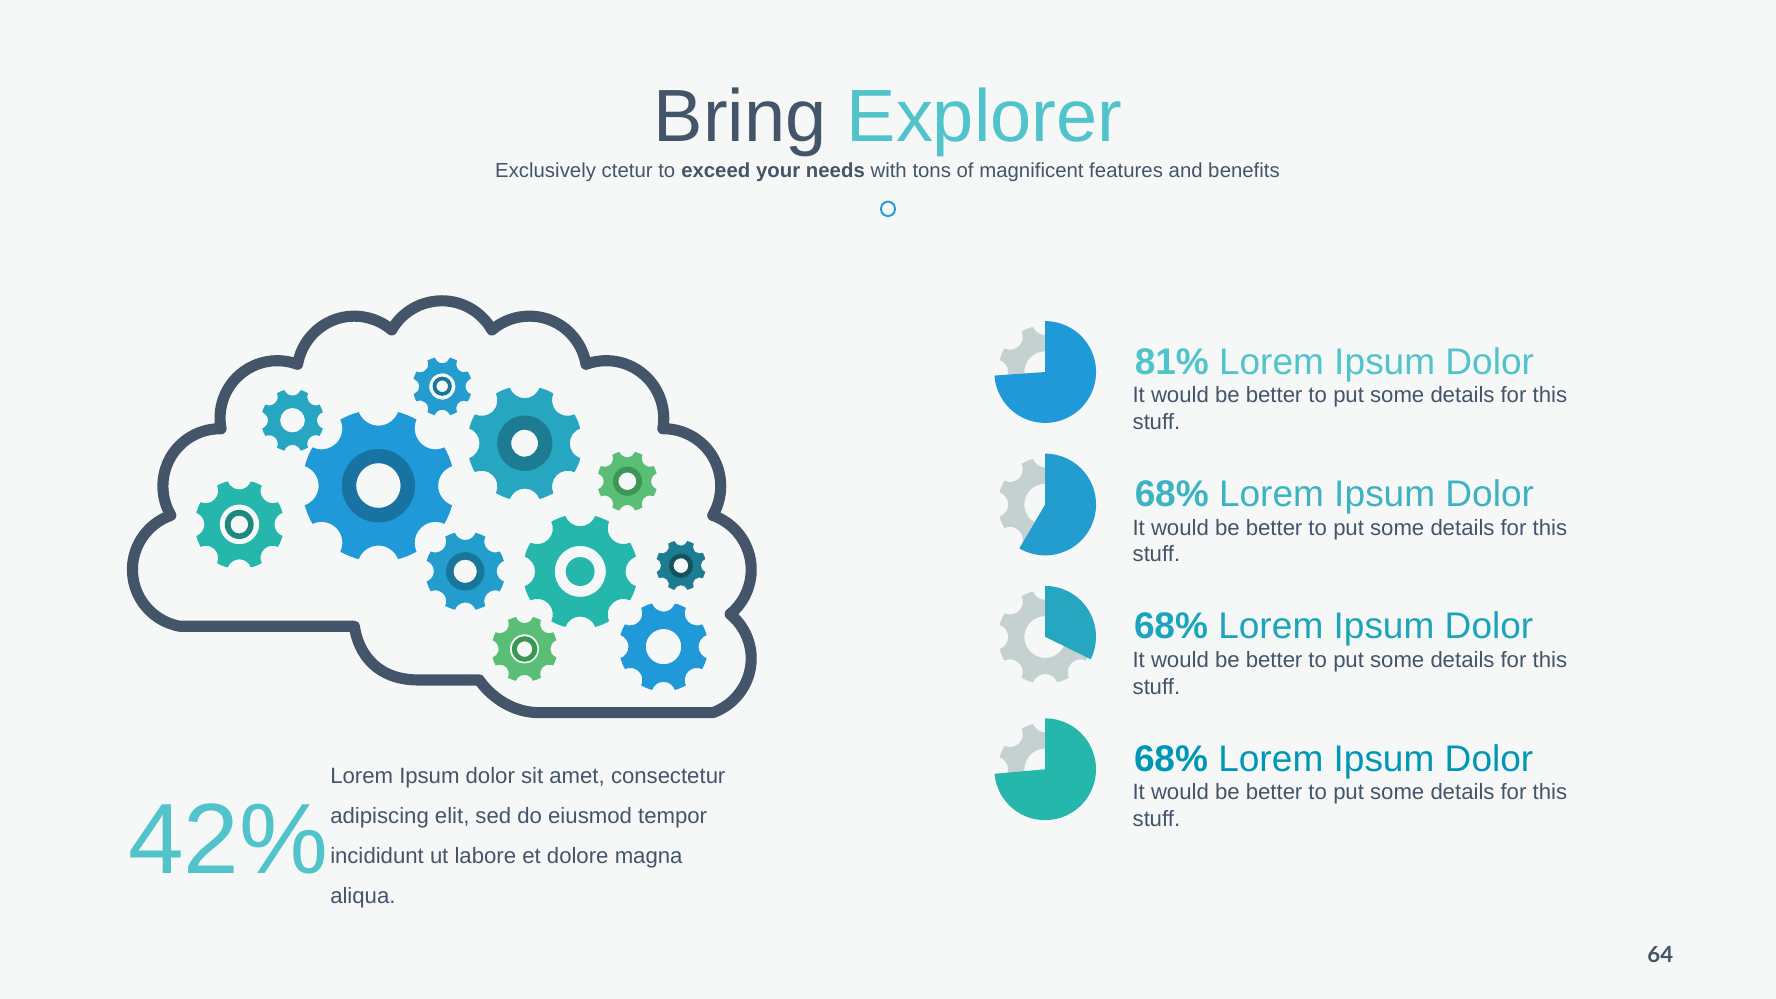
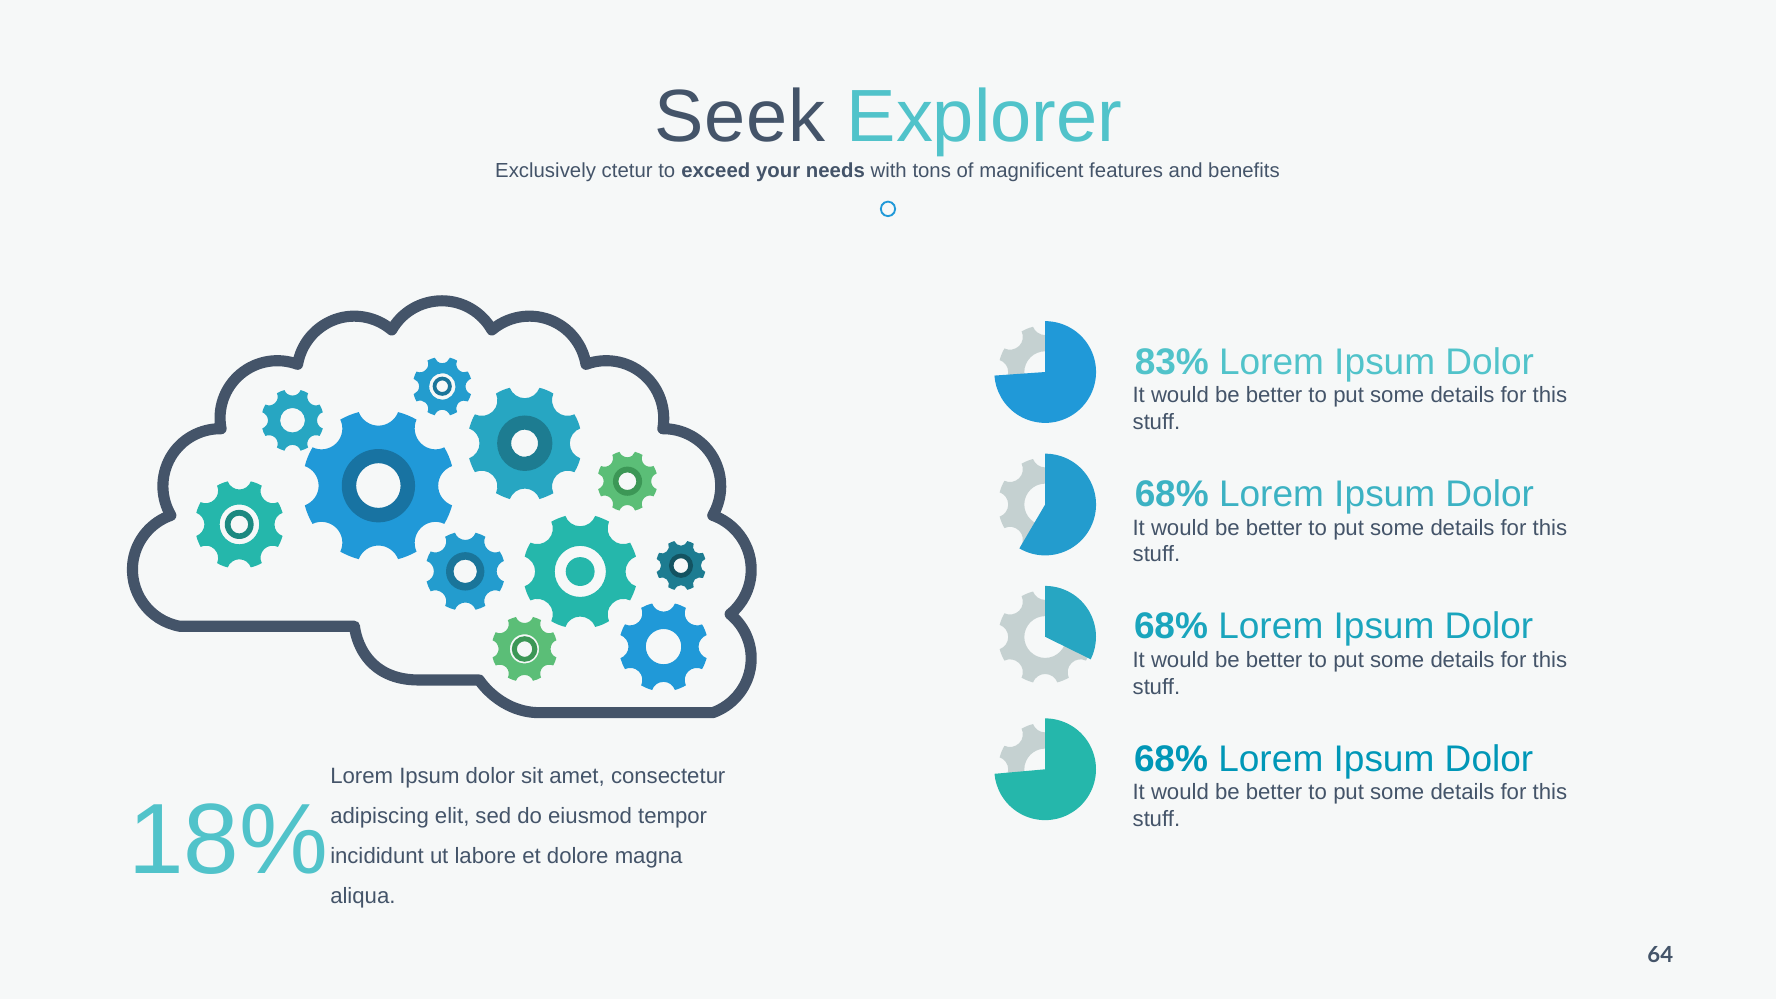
Bring: Bring -> Seek (740, 117)
81%: 81% -> 83% (1172, 362)
42%: 42% -> 18% (228, 840)
